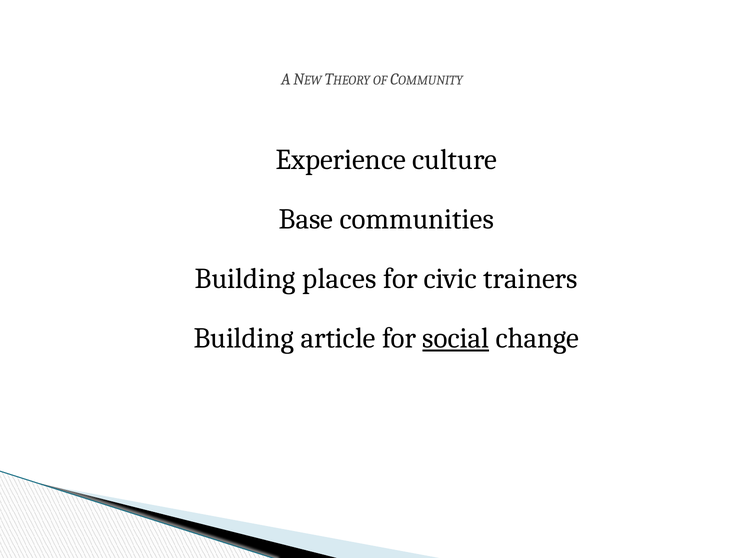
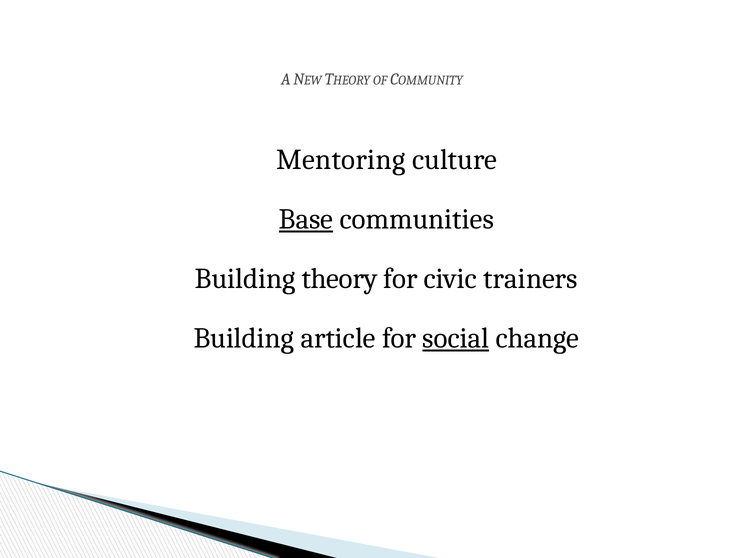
Experience: Experience -> Mentoring (341, 160)
Base underline: none -> present (306, 219)
places: places -> theory (340, 279)
